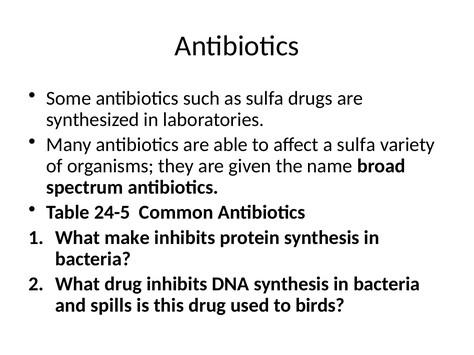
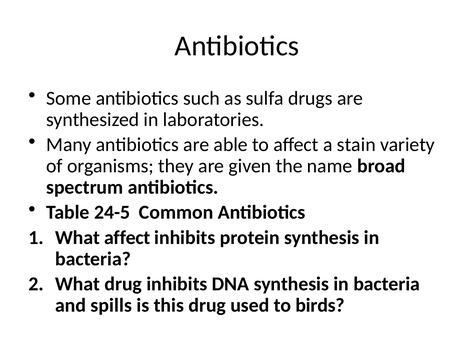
a sulfa: sulfa -> stain (356, 145)
What make: make -> affect (127, 238)
